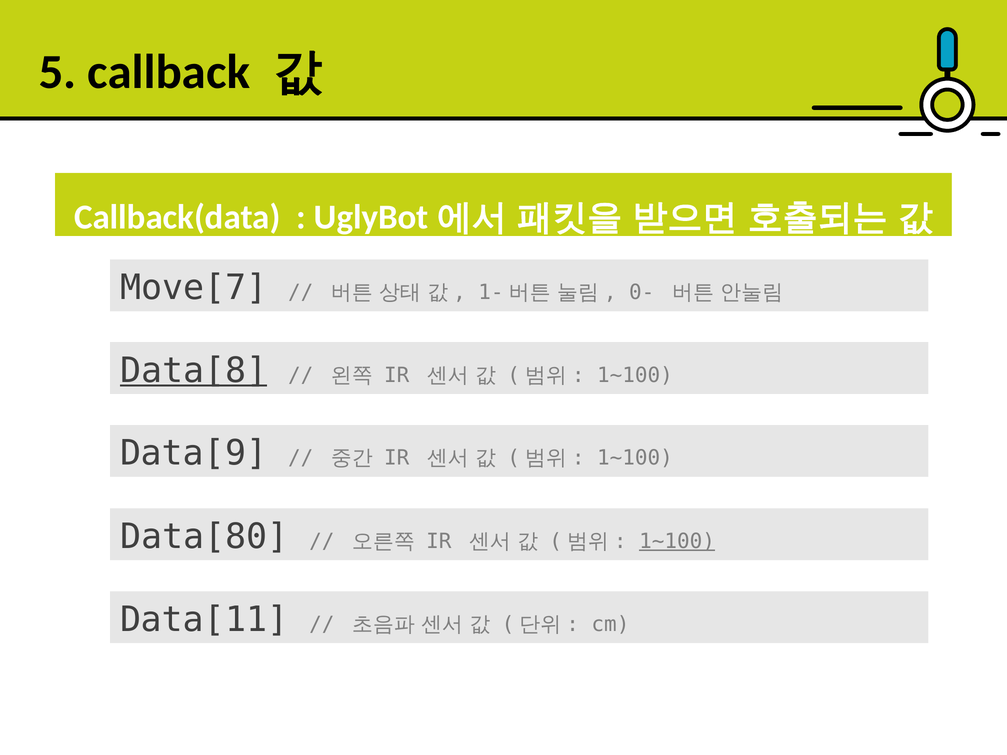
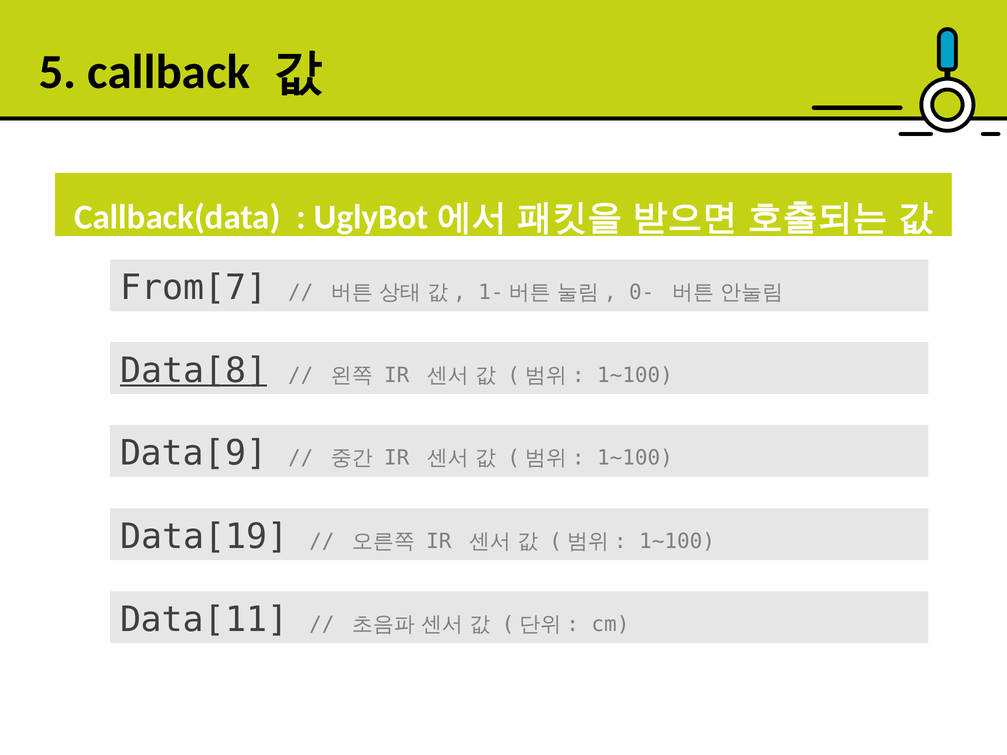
Move[7: Move[7 -> From[7 (194, 288)
Data[80: Data[80 -> Data[19 (204, 537)
1~100 underline: present -> none (677, 542)
